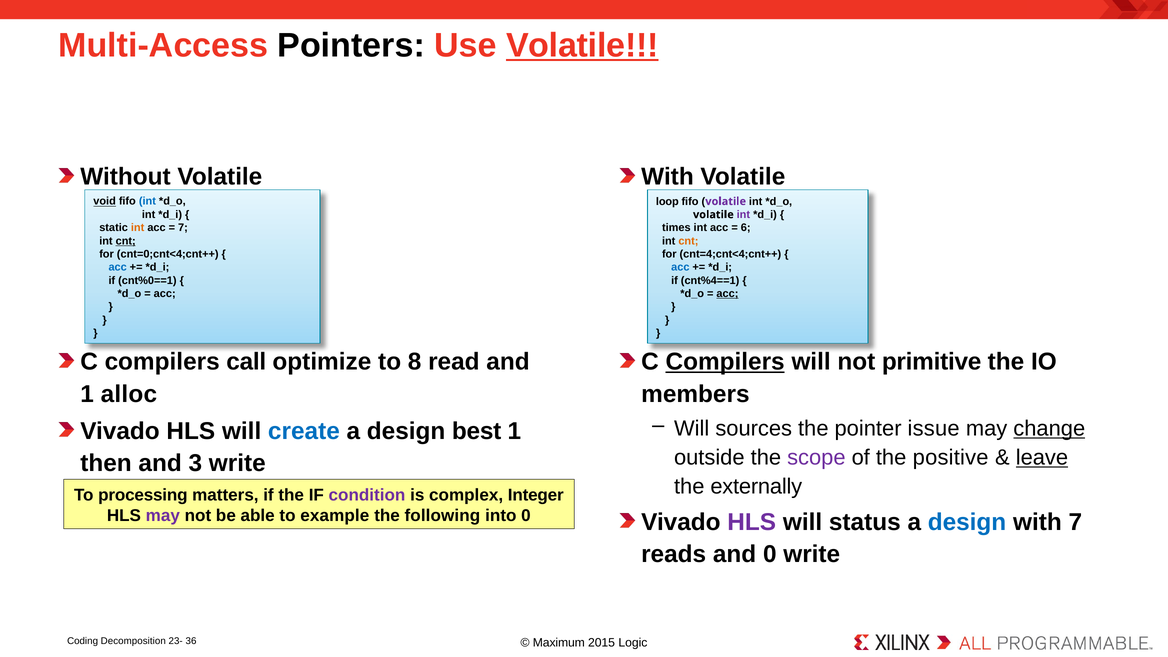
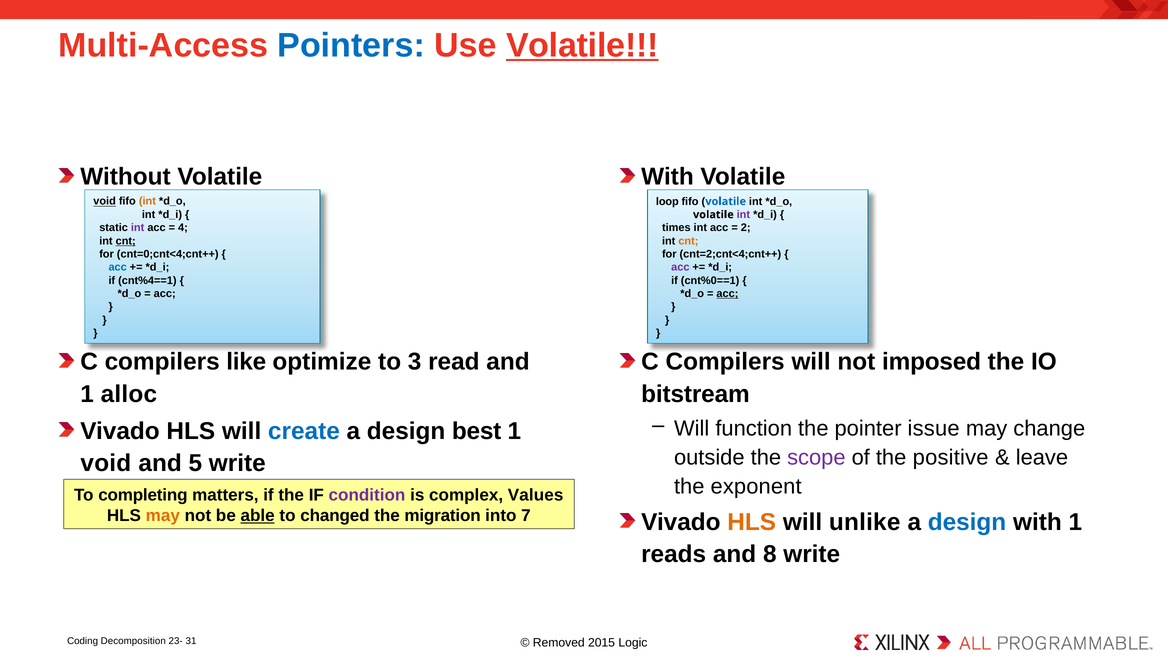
Pointers colour: black -> blue (351, 45)
int colour: blue -> orange (147, 201)
volatile colour: purple -> blue (726, 201)
int colour: orange -> purple (138, 228)
7: 7 -> 4 (183, 228)
6: 6 -> 2 (746, 228)
cnt=4;cnt<4;cnt++: cnt=4;cnt<4;cnt++ -> cnt=2;cnt<4;cnt++ (730, 254)
acc colour: blue -> purple (680, 267)
cnt%0==1: cnt%0==1 -> cnt%4==1 (147, 280)
cnt%4==1: cnt%4==1 -> cnt%0==1 (710, 281)
call: call -> like (246, 362)
8: 8 -> 3 (415, 362)
Compilers underline: present -> none (725, 362)
primitive: primitive -> imposed (932, 362)
members: members -> bitstream (695, 394)
sources: sources -> function (754, 429)
change underline: present -> none (1049, 429)
leave underline: present -> none (1042, 458)
then: then -> void (106, 463)
3: 3 -> 5 (195, 463)
externally: externally -> exponent (756, 487)
processing: processing -> completing (143, 495)
Integer: Integer -> Values (536, 495)
may colour: purple -> orange (163, 516)
able underline: none -> present (258, 516)
example: example -> changed (335, 516)
following: following -> migration (443, 516)
into 0: 0 -> 7 (526, 516)
HLS colour: purple -> orange (752, 522)
status: status -> unlike (865, 522)
with 7: 7 -> 1 (1075, 522)
and 0: 0 -> 8 (770, 554)
36: 36 -> 31 (191, 641)
Maximum: Maximum -> Removed (559, 643)
